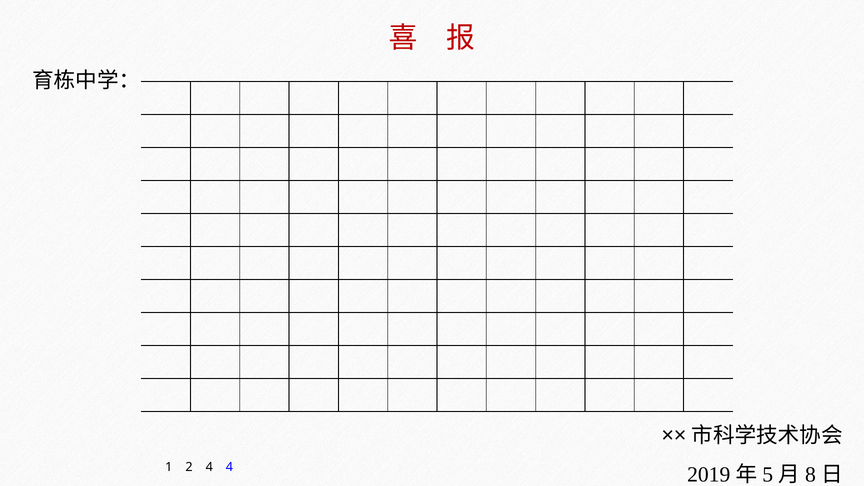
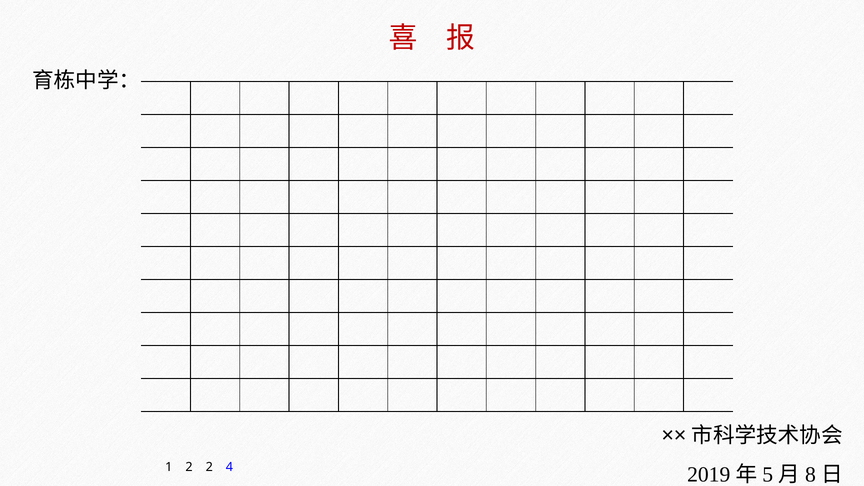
2 4: 4 -> 2 (209, 467)
